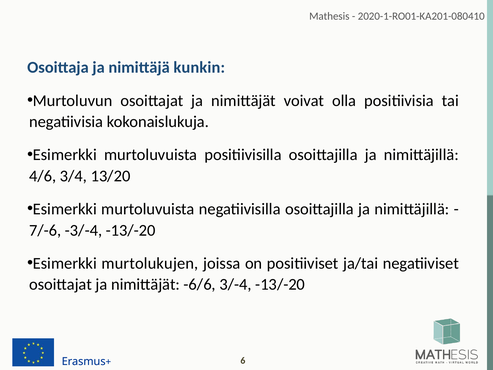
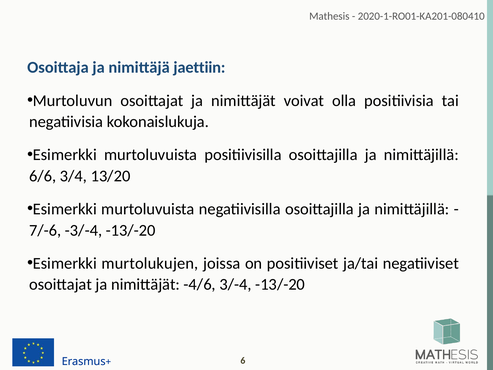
kunkin: kunkin -> jaettiin (199, 67)
4/6: 4/6 -> 6/6 (43, 176)
-6/6: -6/6 -> -4/6 (200, 284)
